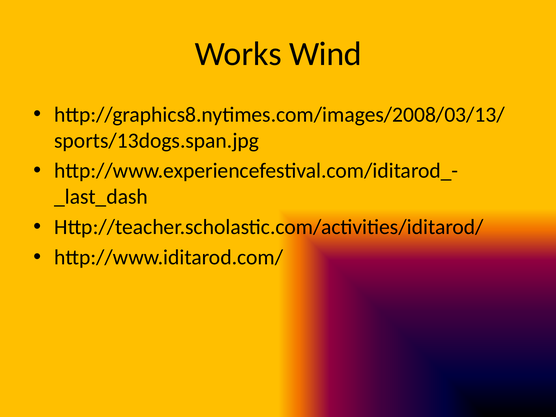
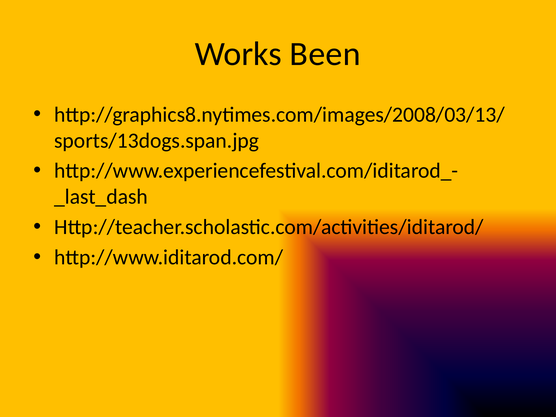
Wind: Wind -> Been (325, 54)
